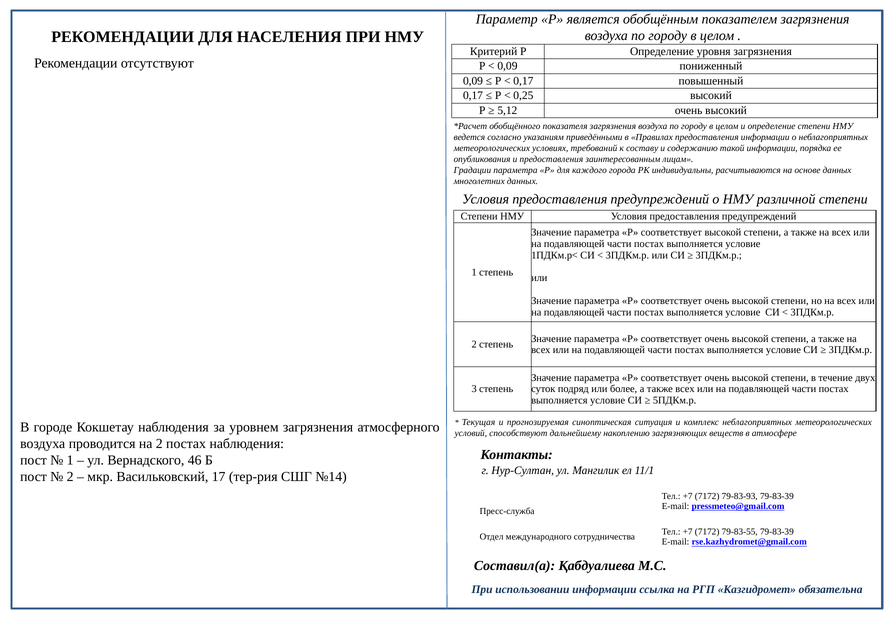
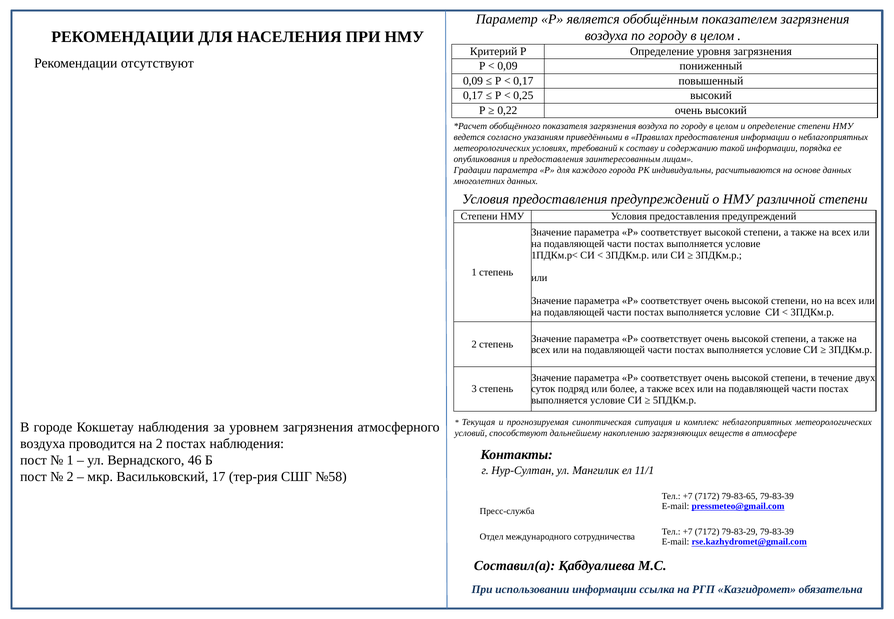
5,12: 5,12 -> 0,22 (507, 110)
№14: №14 -> №58 (331, 477)
79-83-93: 79-83-93 -> 79-83-65 (740, 496)
79-83-55: 79-83-55 -> 79-83-29 (740, 532)
